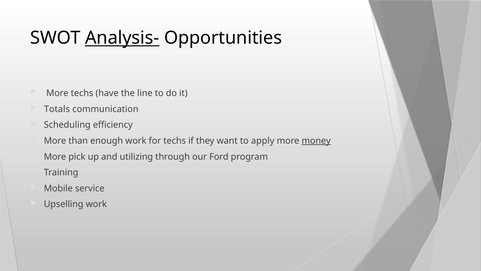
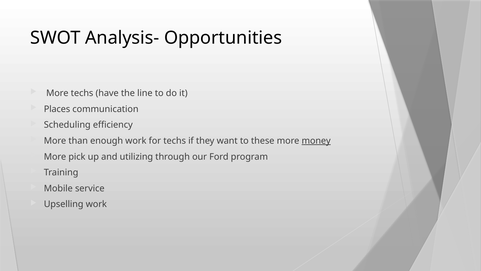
Analysis- underline: present -> none (122, 38)
Totals: Totals -> Places (57, 109)
apply: apply -> these (263, 141)
